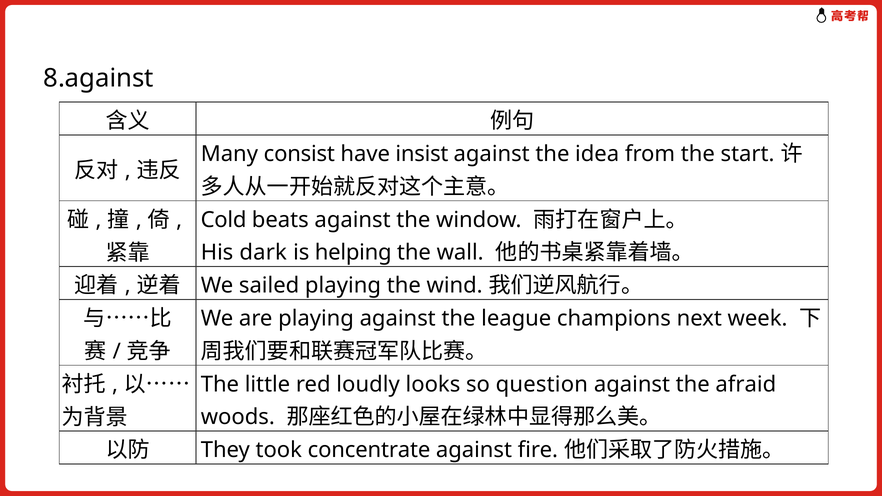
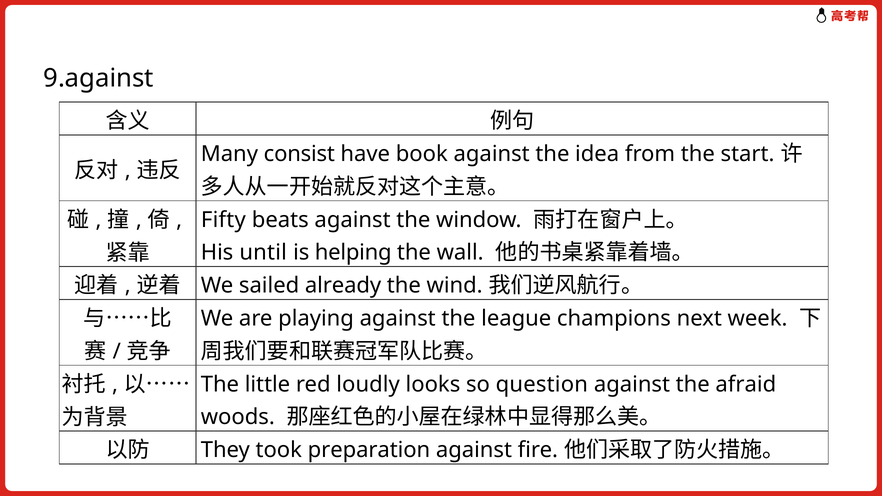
8.against: 8.against -> 9.against (98, 78)
insist: insist -> book (422, 154)
Cold: Cold -> Fifty (223, 220)
dark: dark -> until (263, 253)
sailed playing: playing -> already (343, 286)
concentrate: concentrate -> preparation (369, 450)
